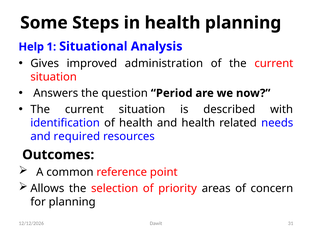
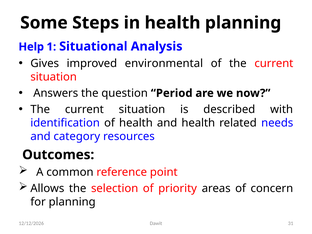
administration: administration -> environmental (164, 63)
required: required -> category (77, 136)
